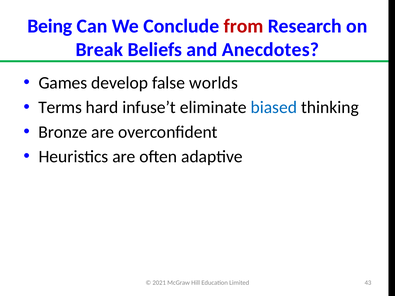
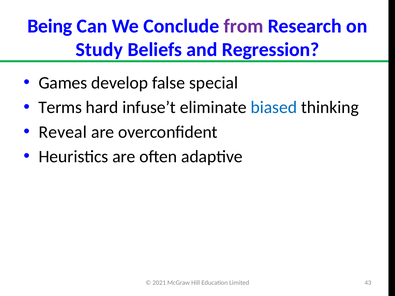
from colour: red -> purple (244, 26)
Break: Break -> Study (99, 50)
Anecdotes: Anecdotes -> Regression (271, 50)
worlds: worlds -> special (214, 83)
Bronze: Bronze -> Reveal (63, 132)
